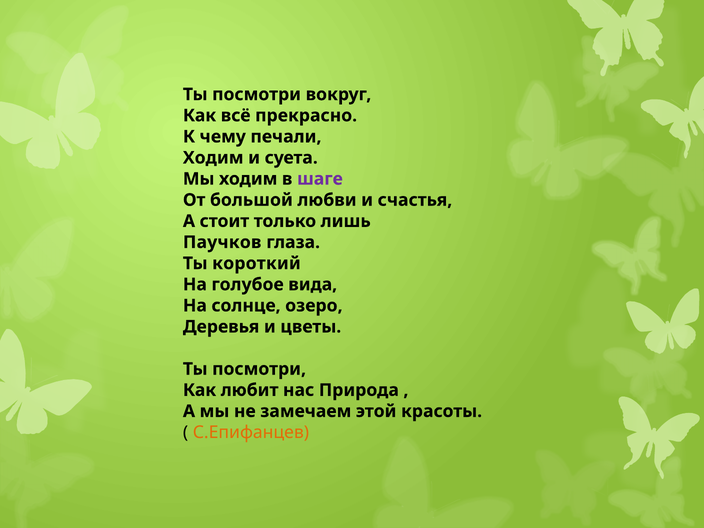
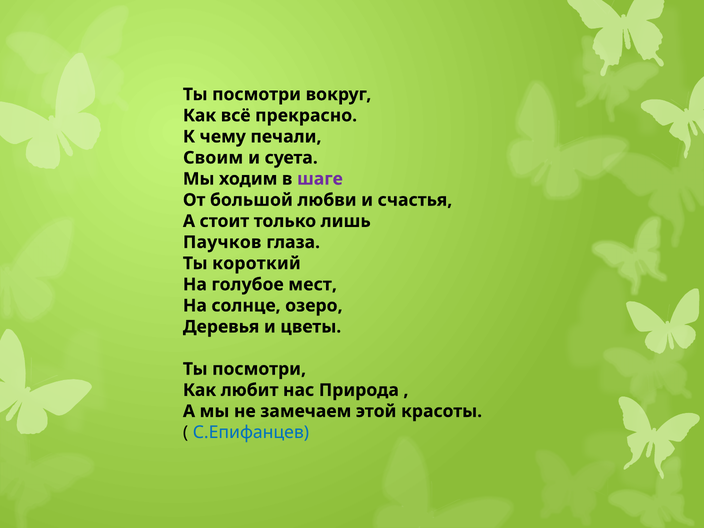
Ходим: Ходим -> Своим (213, 158)
вида: вида -> мест (313, 284)
С.Епифанцев colour: orange -> blue (251, 432)
